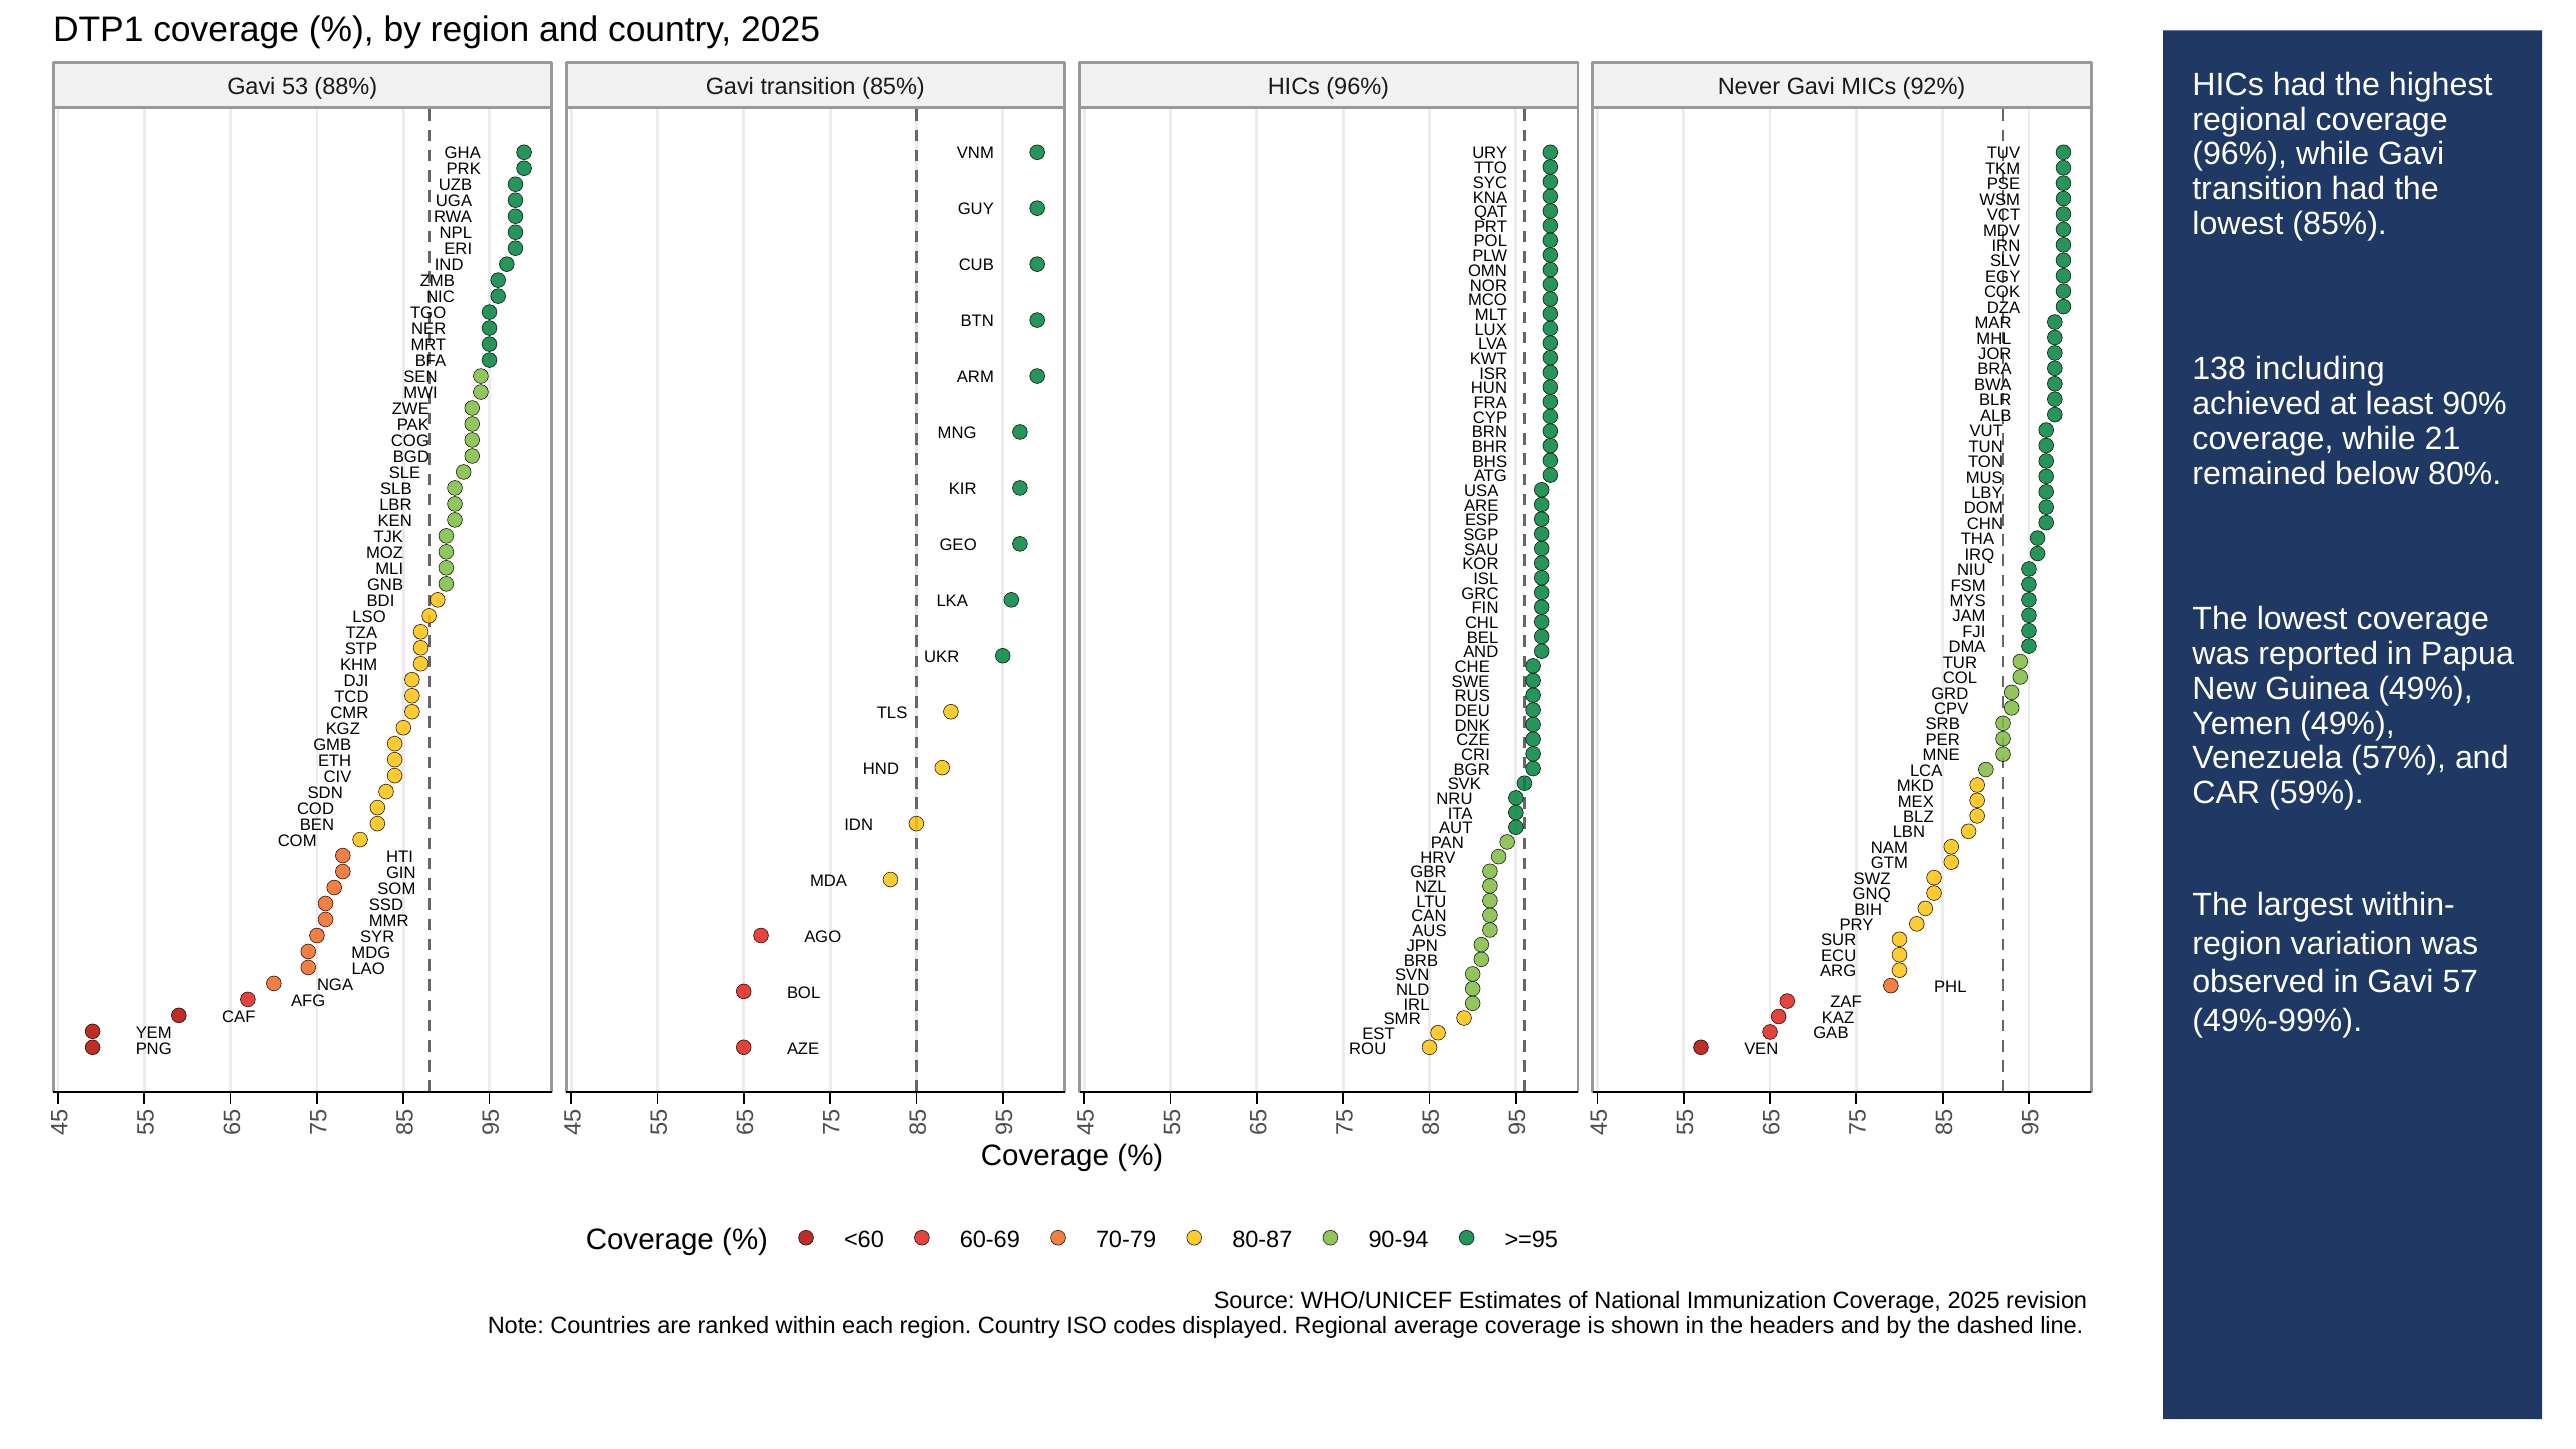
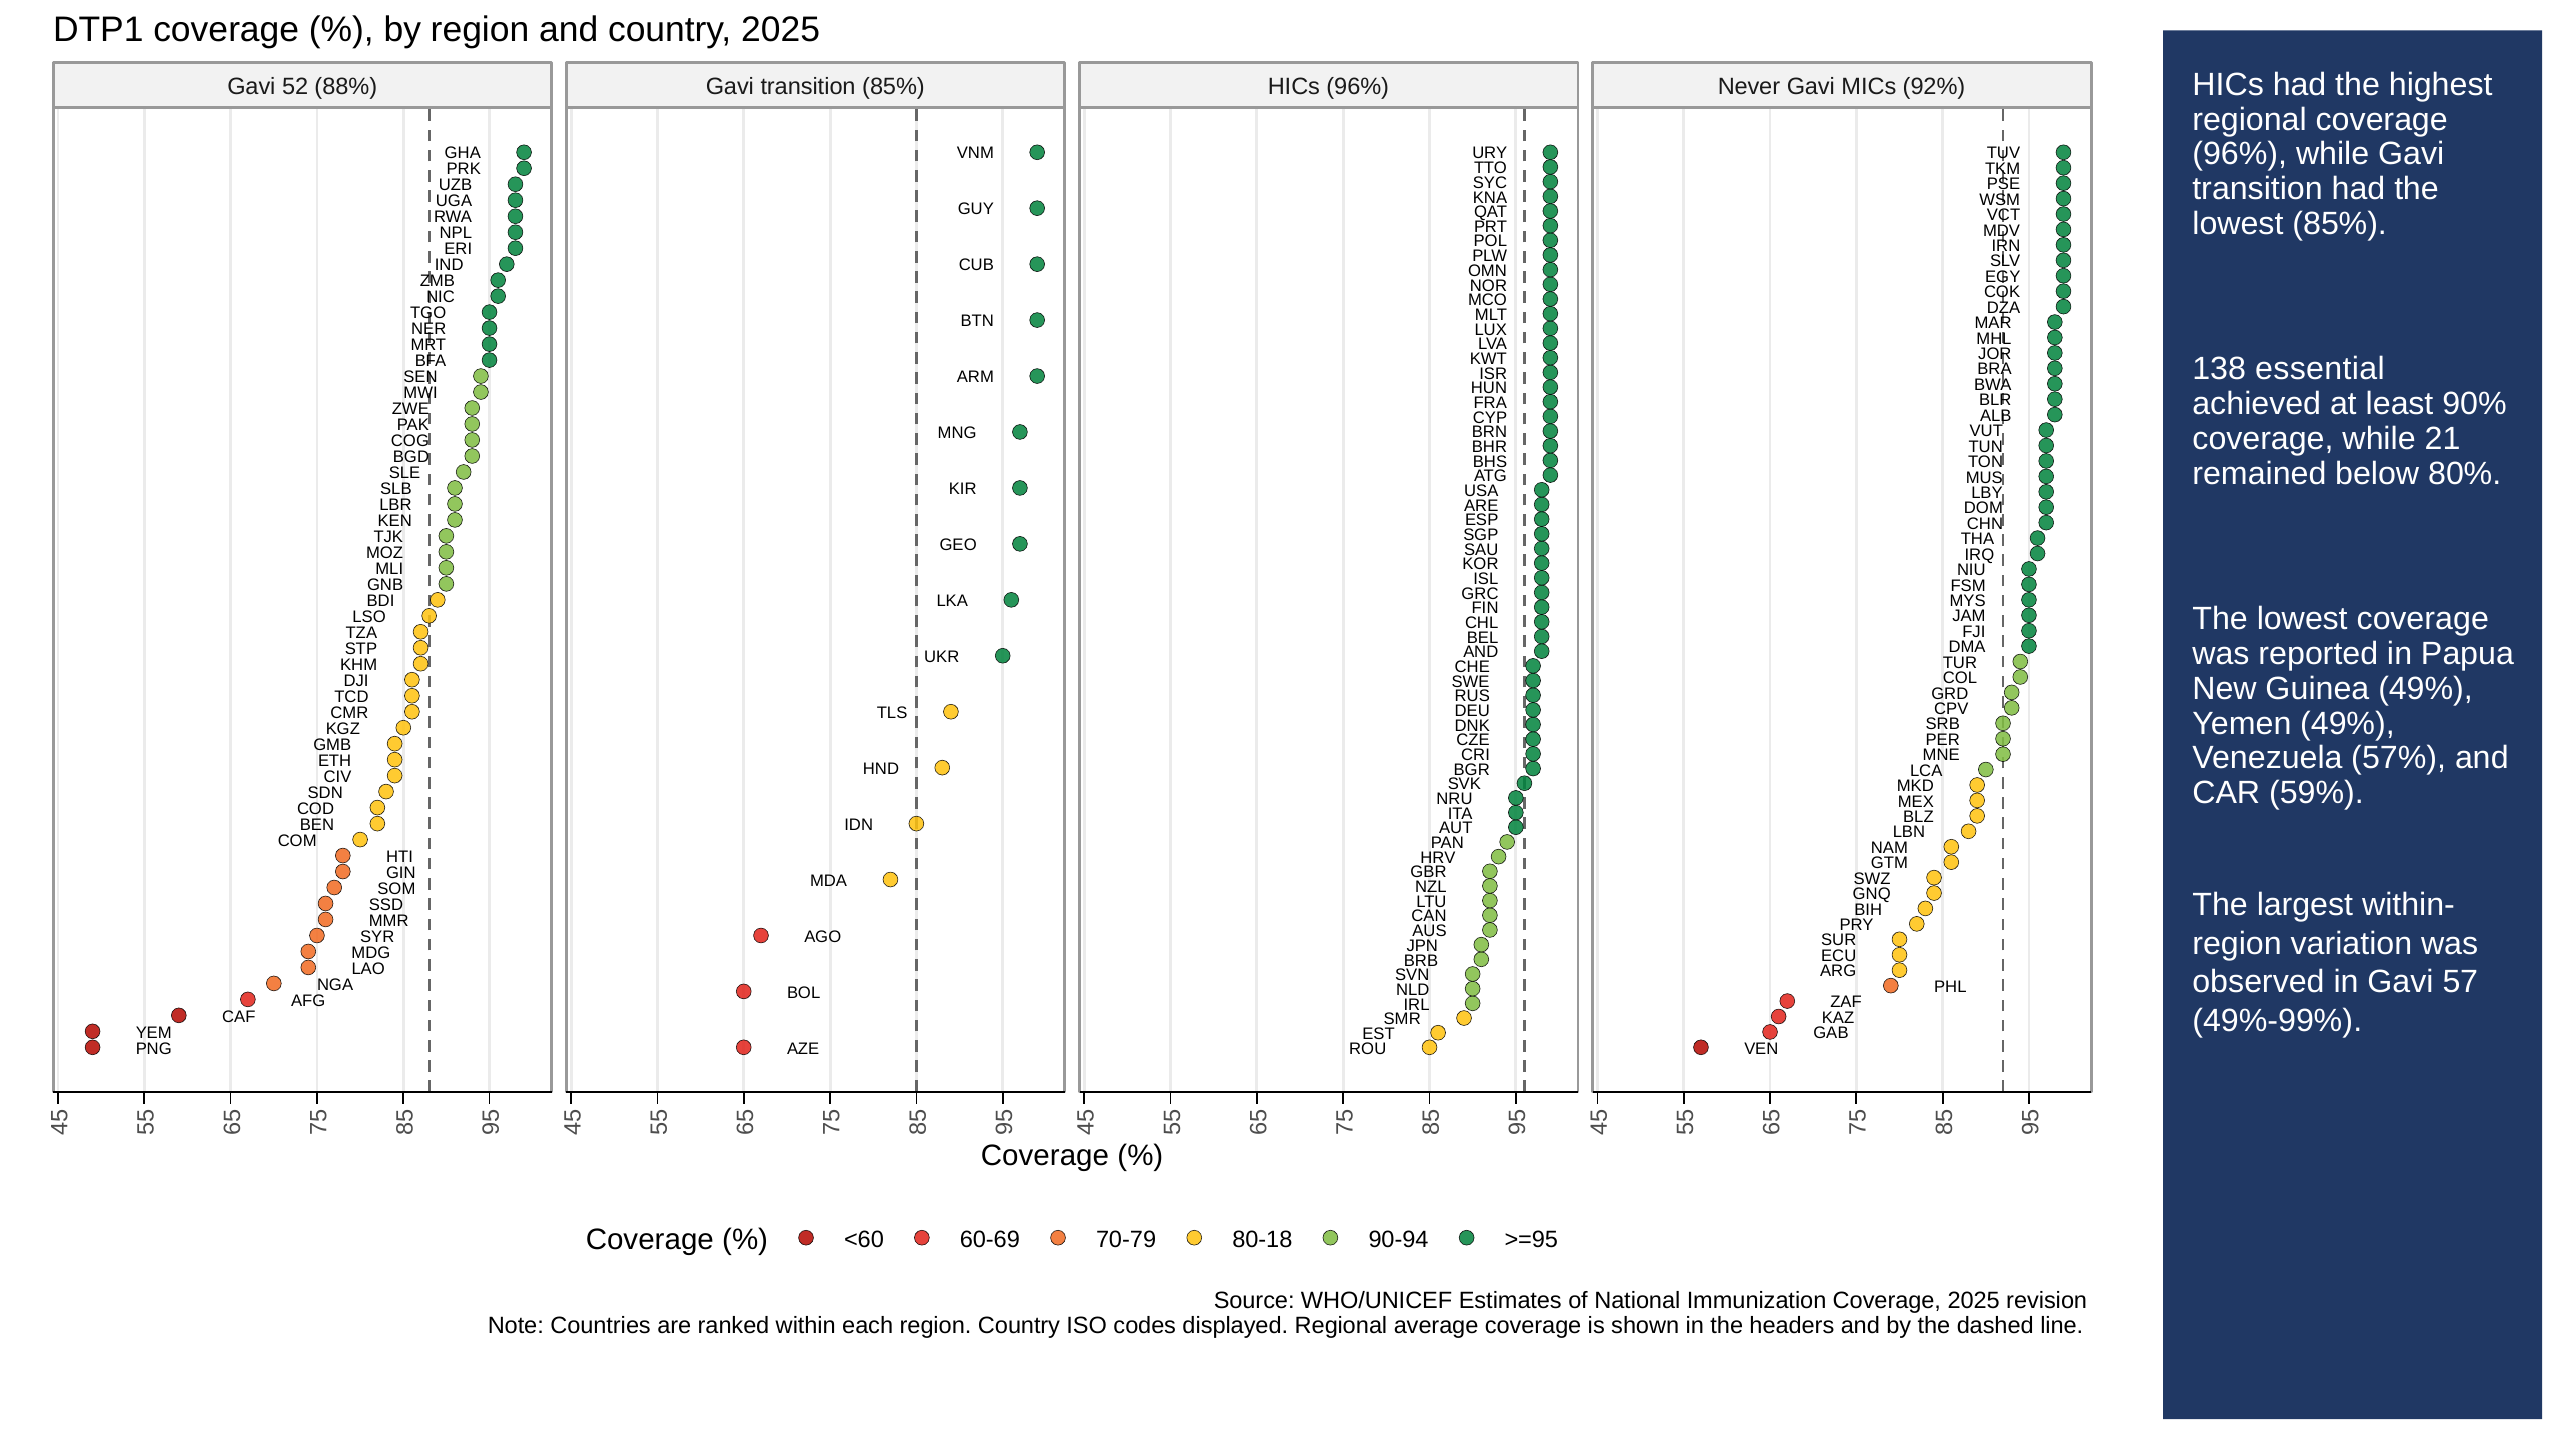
53: 53 -> 52 (295, 86)
including: including -> essential (2320, 369)
80-87: 80-87 -> 80-18 (1262, 1239)
